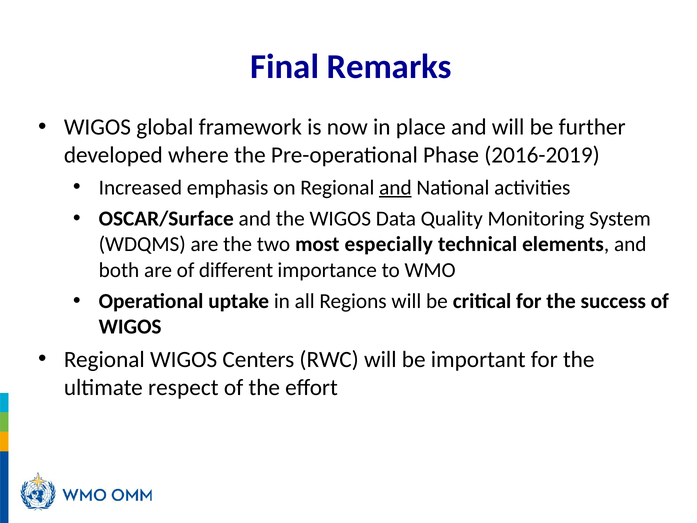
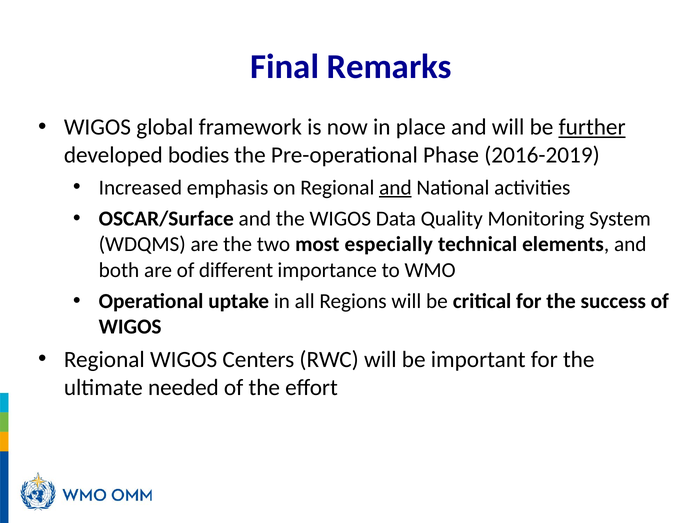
further underline: none -> present (592, 127)
where: where -> bodies (199, 155)
respect: respect -> needed (183, 387)
